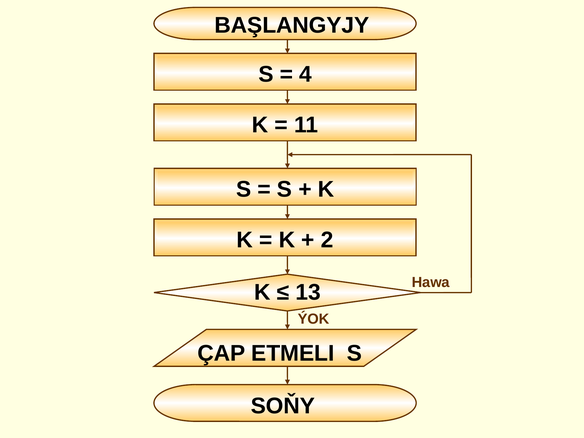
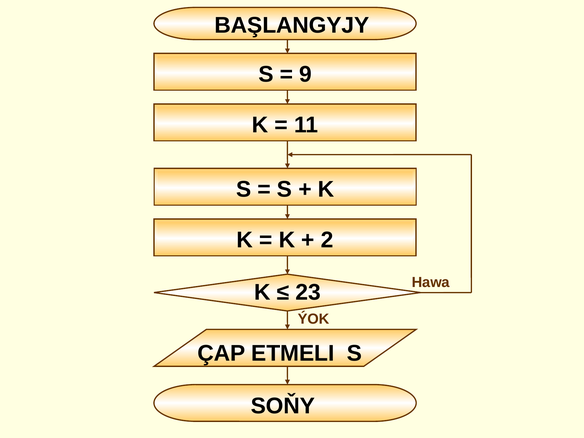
4: 4 -> 9 (306, 74)
13: 13 -> 23 (308, 292)
